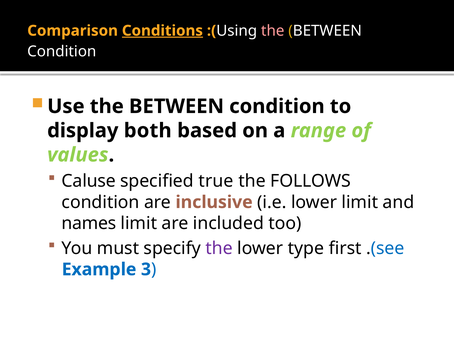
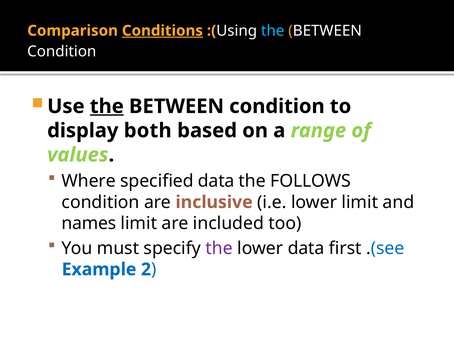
the colour: pink -> light blue (273, 31)
the underline: none -> present (107, 106)
Caluse: Caluse -> Where (89, 181)
specified true: true -> data (216, 181)
lower type: type -> data (306, 248)
3: 3 -> 2 (146, 269)
